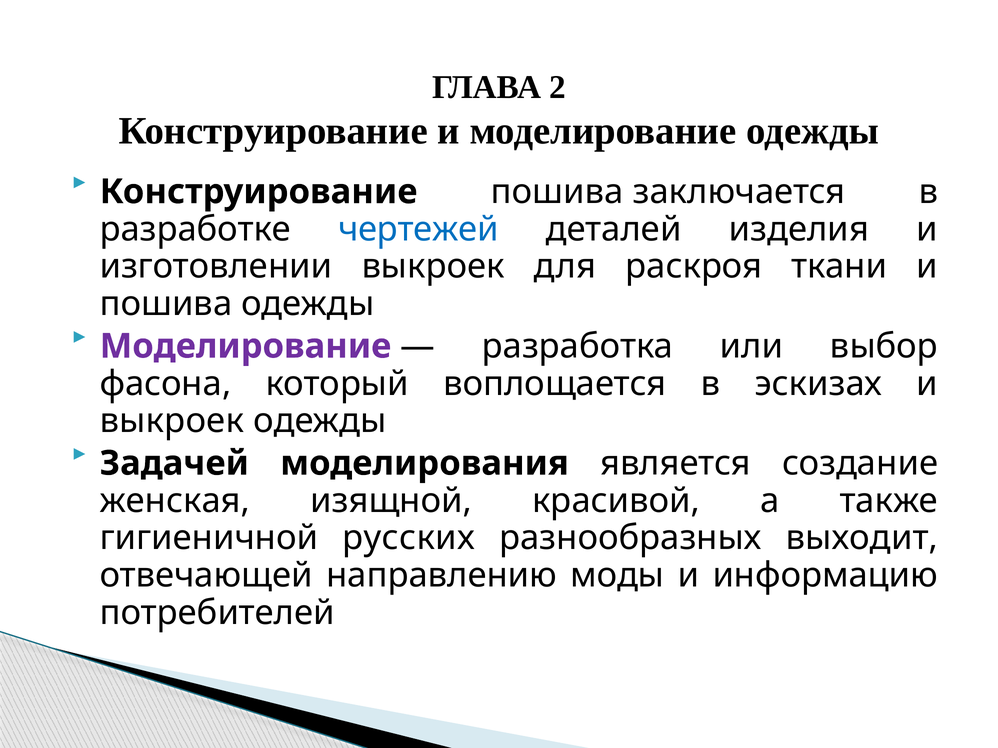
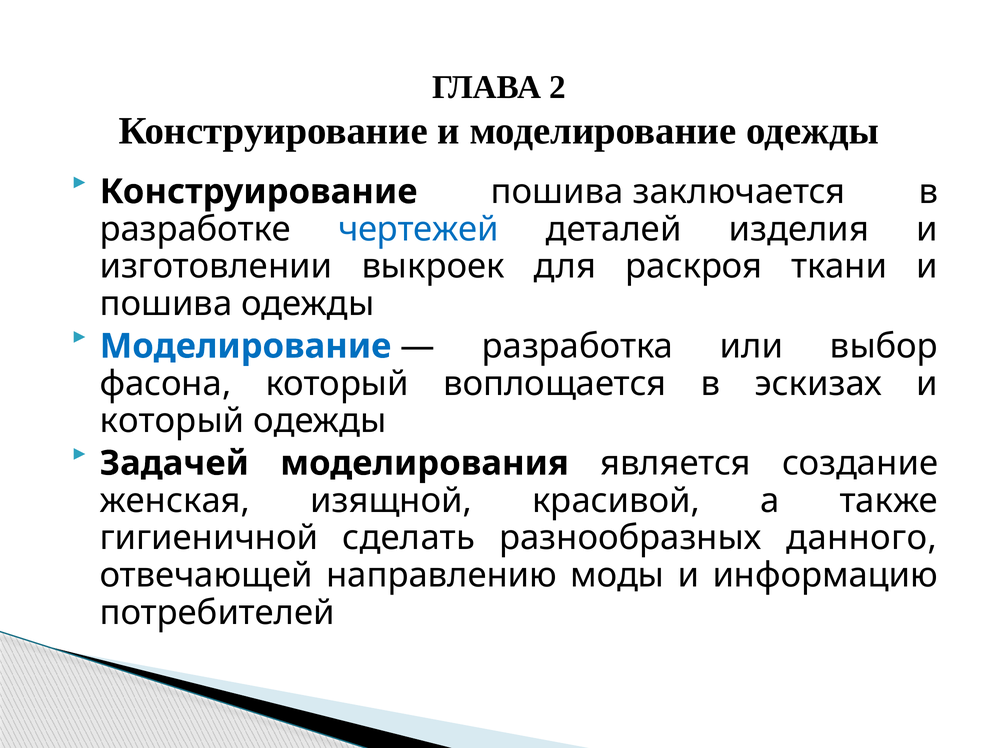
Моделирование colour: purple -> blue (245, 346)
выкроек: выкроек -> который (172, 421)
русских: русских -> сделать (409, 538)
выходит: выходит -> данного (862, 538)
